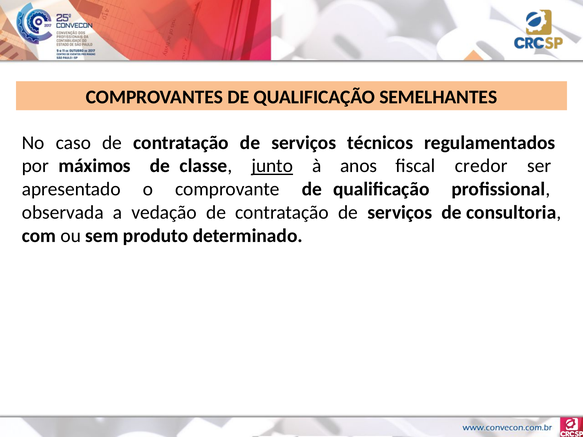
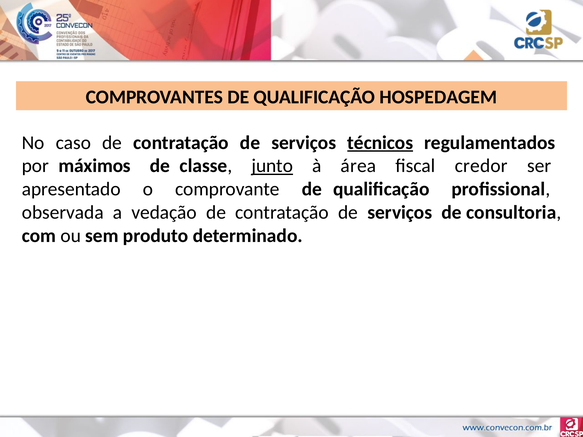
SEMELHANTES: SEMELHANTES -> HOSPEDAGEM (438, 97)
técnicos underline: none -> present (380, 143)
anos: anos -> área (358, 166)
